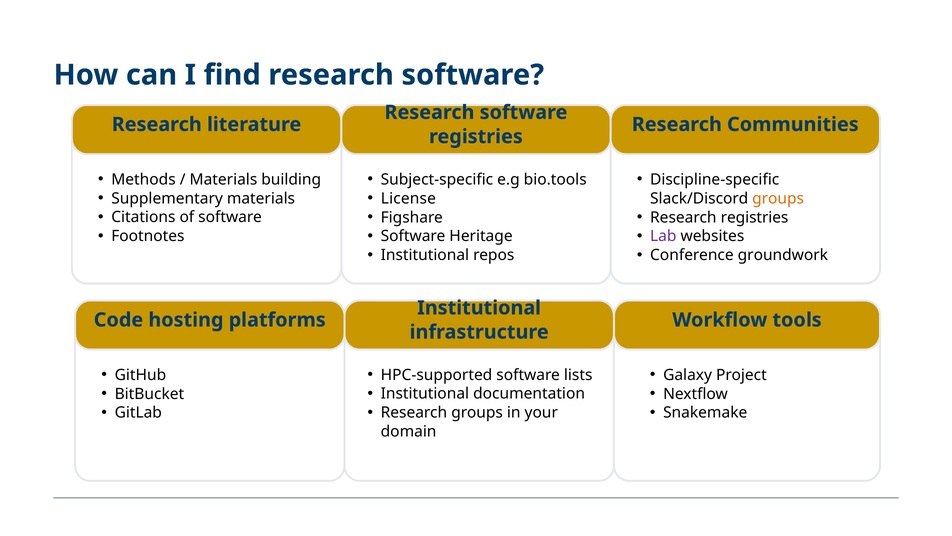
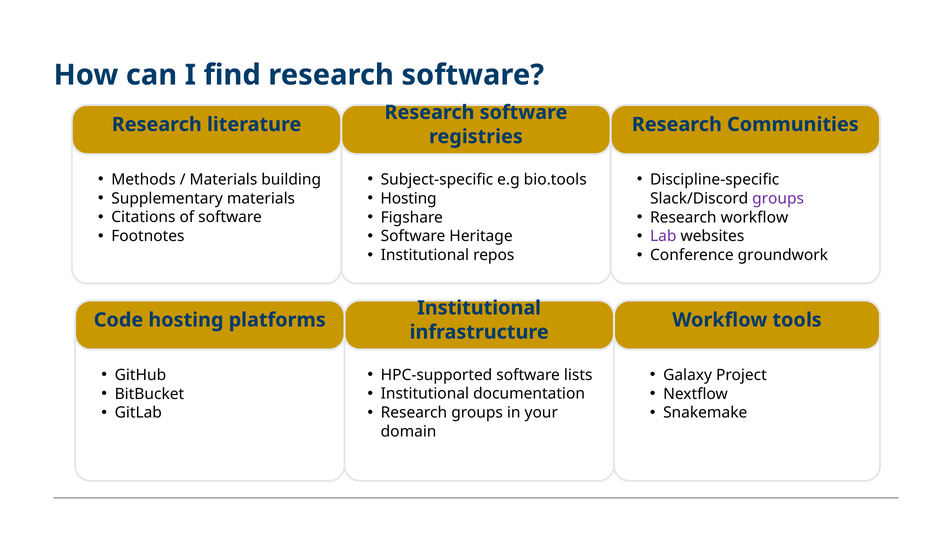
License: License -> Hosting (409, 198)
groups colour: orange -> purple (778, 198)
Research registries: registries -> workflow (754, 217)
